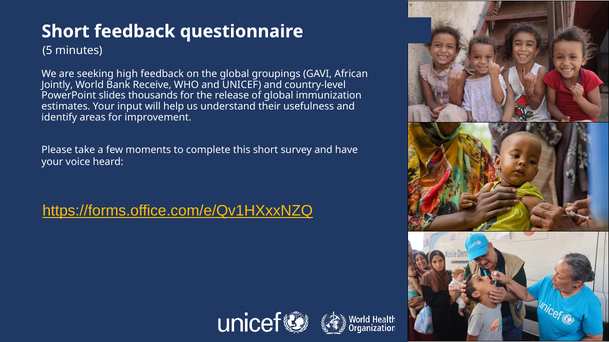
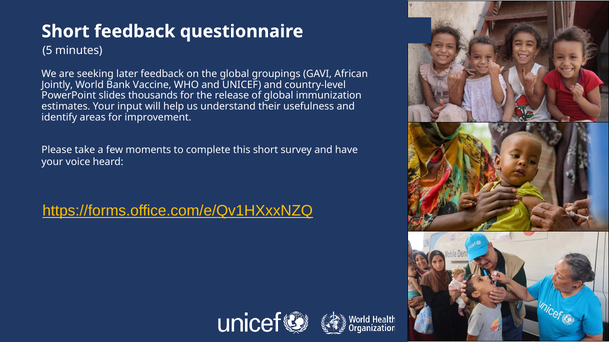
high: high -> later (127, 74)
Receive: Receive -> Vaccine (152, 85)
